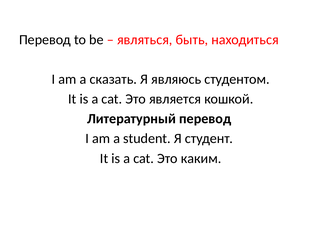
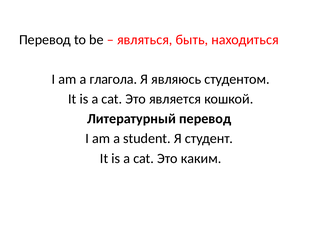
сказать: сказать -> глагола (113, 79)
